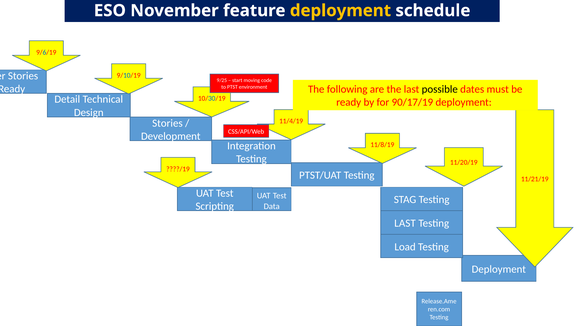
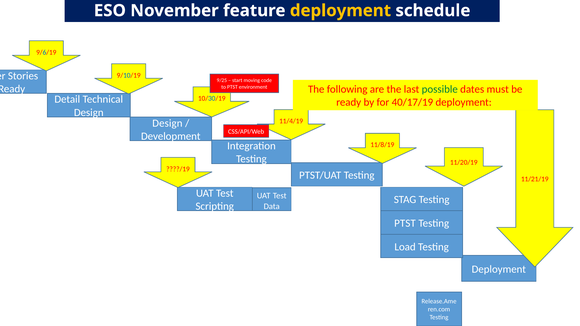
possible colour: black -> green (440, 89)
90/17/19: 90/17/19 -> 40/17/19 (412, 102)
Stories: Stories -> Design (167, 123)
LAST: LAST -> PTST (405, 223)
